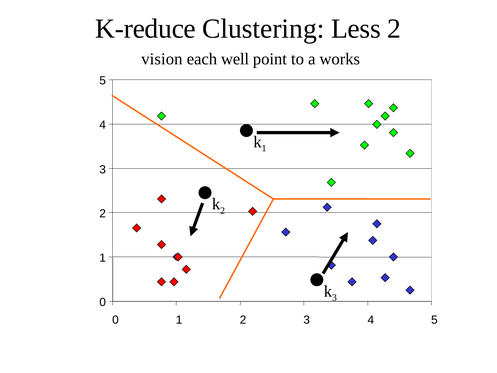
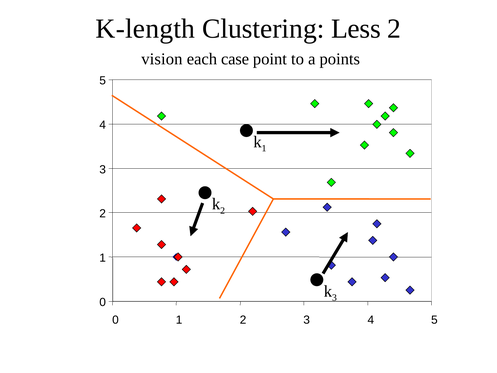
K-reduce: K-reduce -> K-length (145, 29)
well: well -> case (235, 59)
works: works -> points (340, 59)
